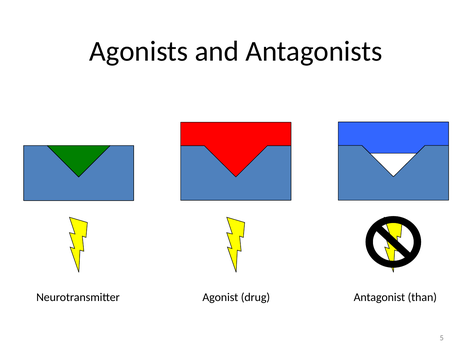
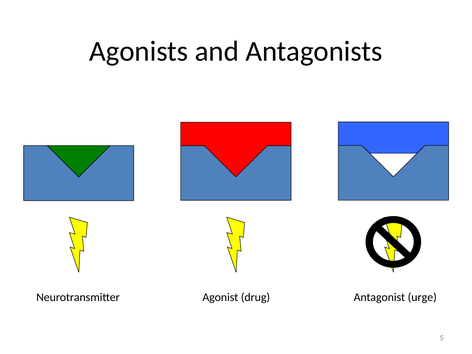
than: than -> urge (422, 297)
